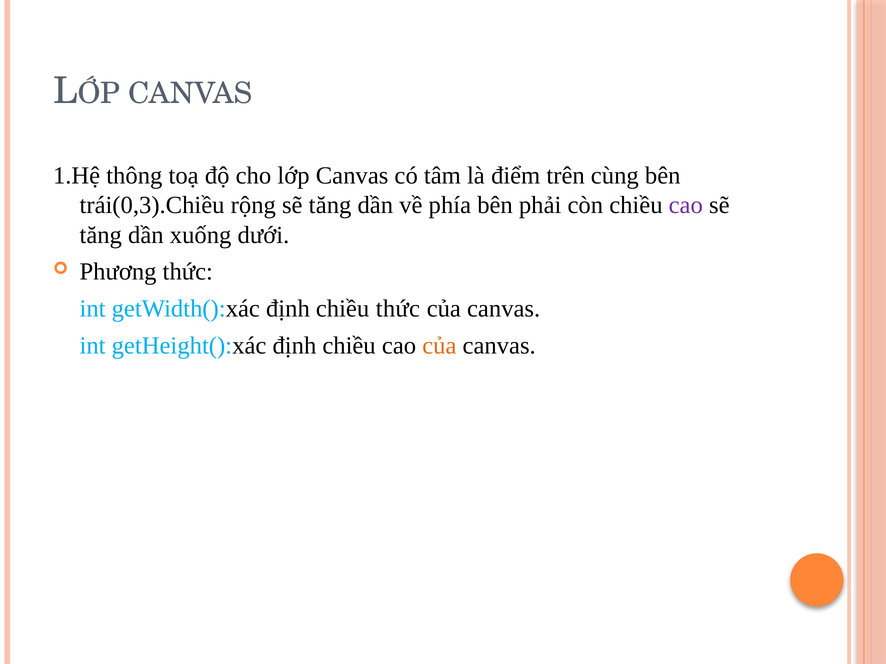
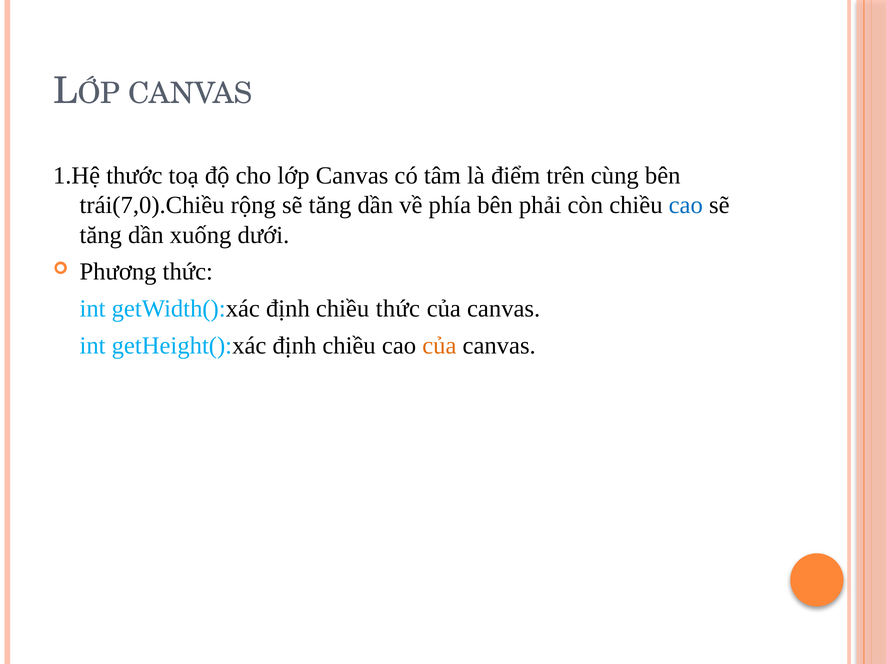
thông: thông -> thước (134, 176)
trái(0,3).Chiều: trái(0,3).Chiều -> trái(7,0).Chiều (152, 206)
cao colour: purple -> blue (686, 206)
